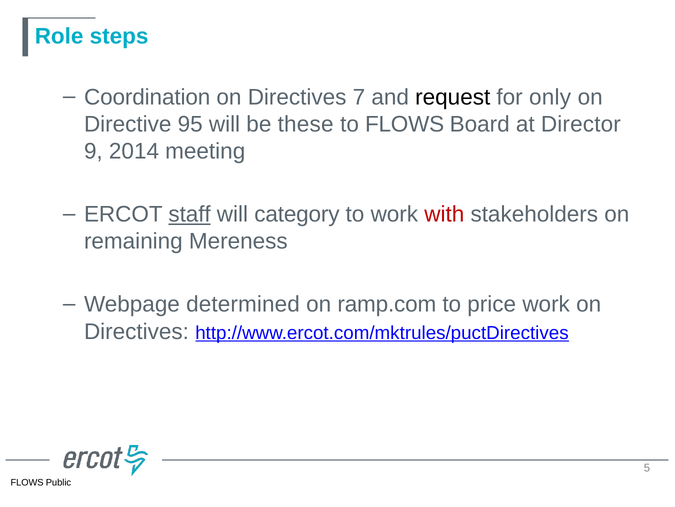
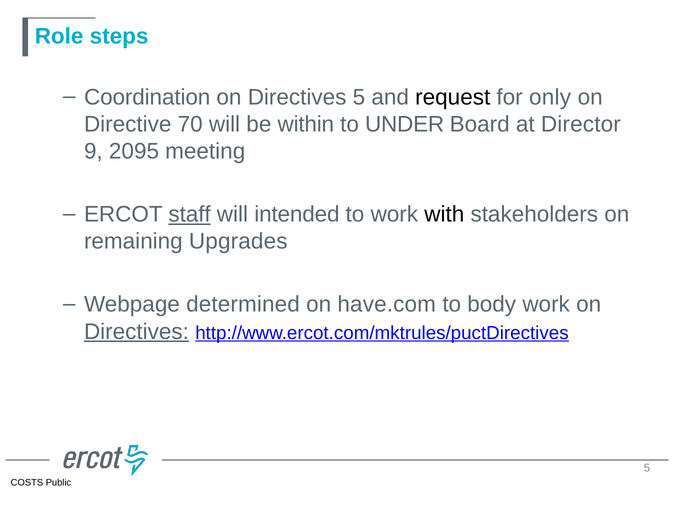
Directives 7: 7 -> 5 (359, 97)
95: 95 -> 70 (190, 124)
these: these -> within (306, 124)
to FLOWS: FLOWS -> UNDER (405, 124)
2014: 2014 -> 2095 (134, 151)
category: category -> intended (297, 214)
with colour: red -> black (444, 214)
Mereness: Mereness -> Upgrades (238, 241)
ramp.com: ramp.com -> have.com (387, 304)
price: price -> body (492, 304)
Directives underline: none -> present (136, 331)
FLOWS: FLOWS -> COSTS (27, 482)
